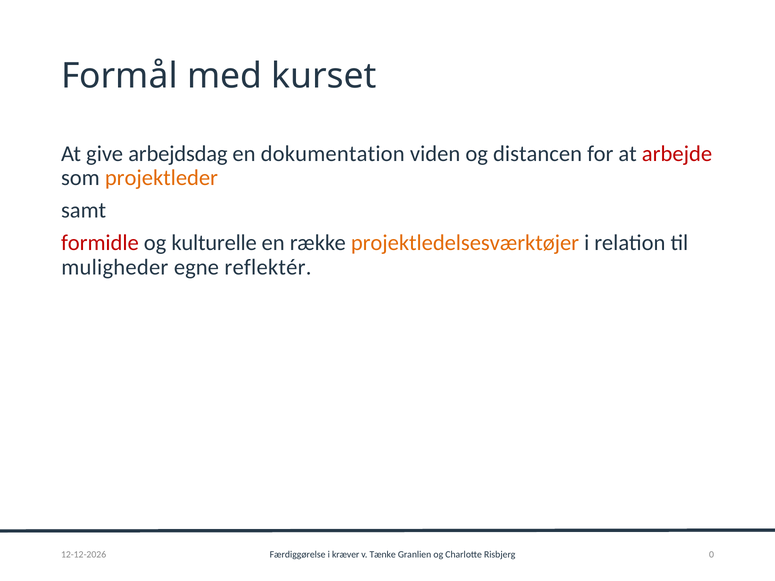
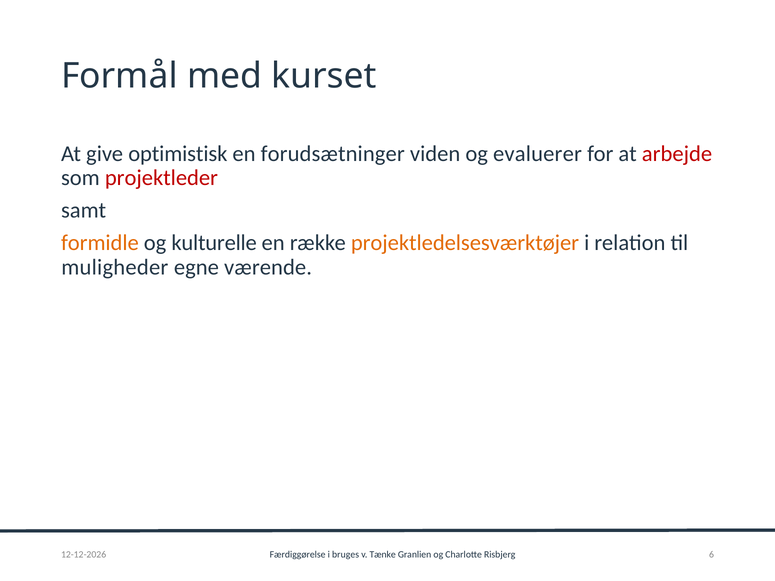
arbejdsdag: arbejdsdag -> optimistisk (178, 154)
dokumentation: dokumentation -> forudsætninger (333, 154)
distancen: distancen -> evaluerer (537, 154)
projektleder colour: orange -> red (161, 178)
formidle colour: red -> orange (100, 243)
reflektér: reflektér -> værende (268, 267)
kræver: kræver -> bruges (346, 555)
0: 0 -> 6 (712, 555)
